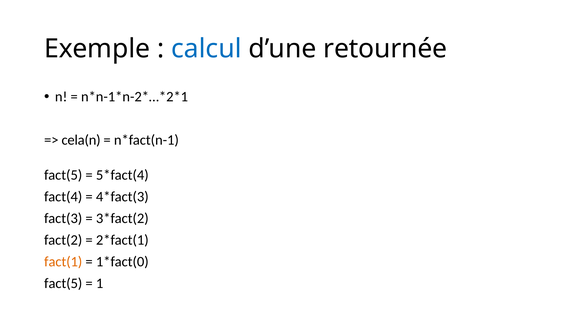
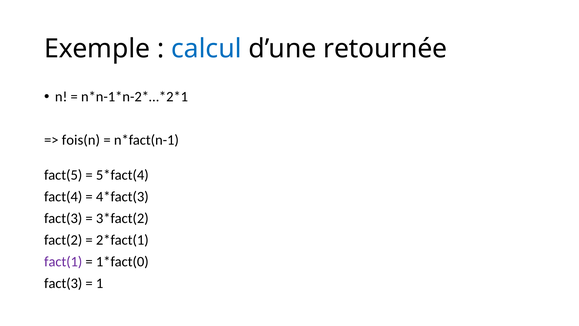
cela(n: cela(n -> fois(n (81, 140)
fact(1 colour: orange -> purple (63, 261)
fact(5: fact(5 -> fact(3 (63, 283)
